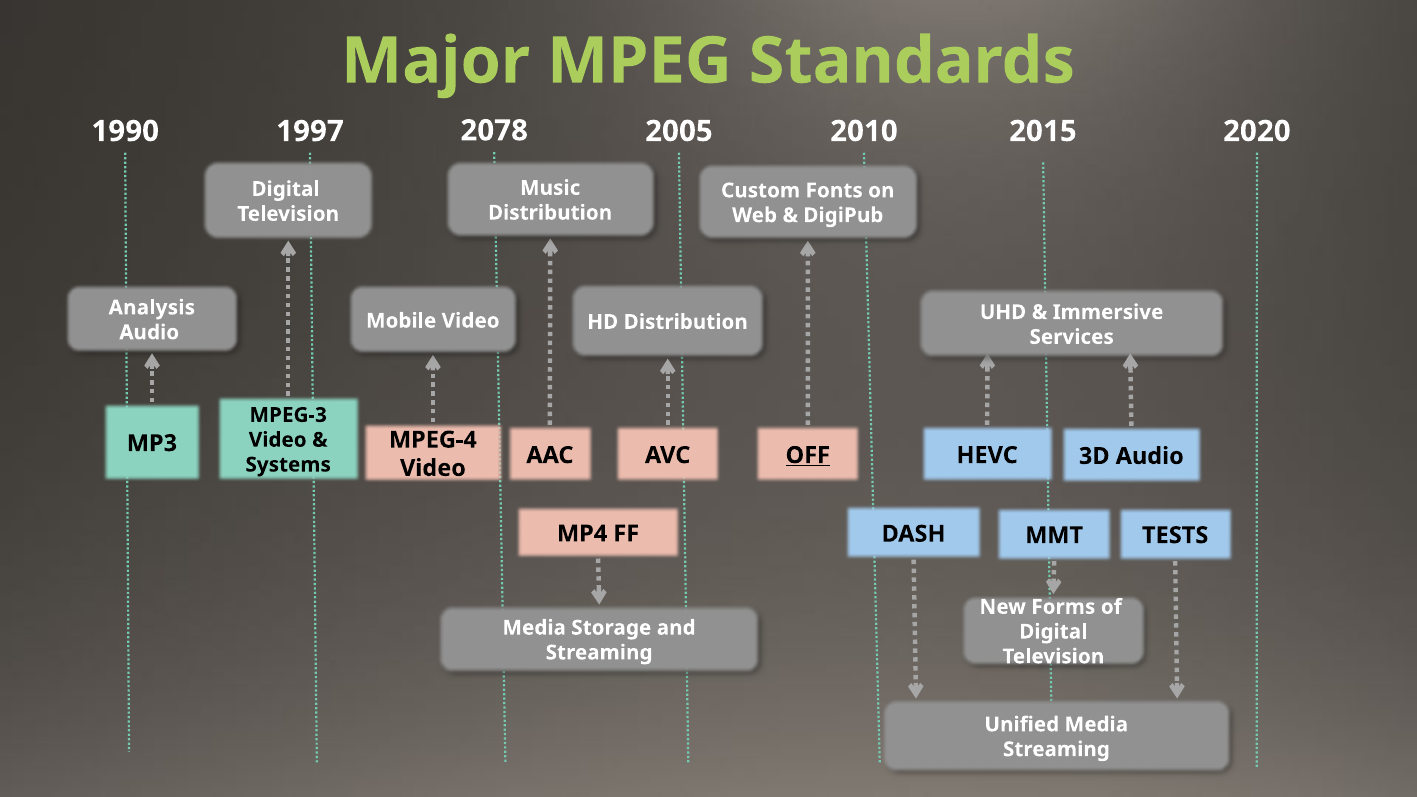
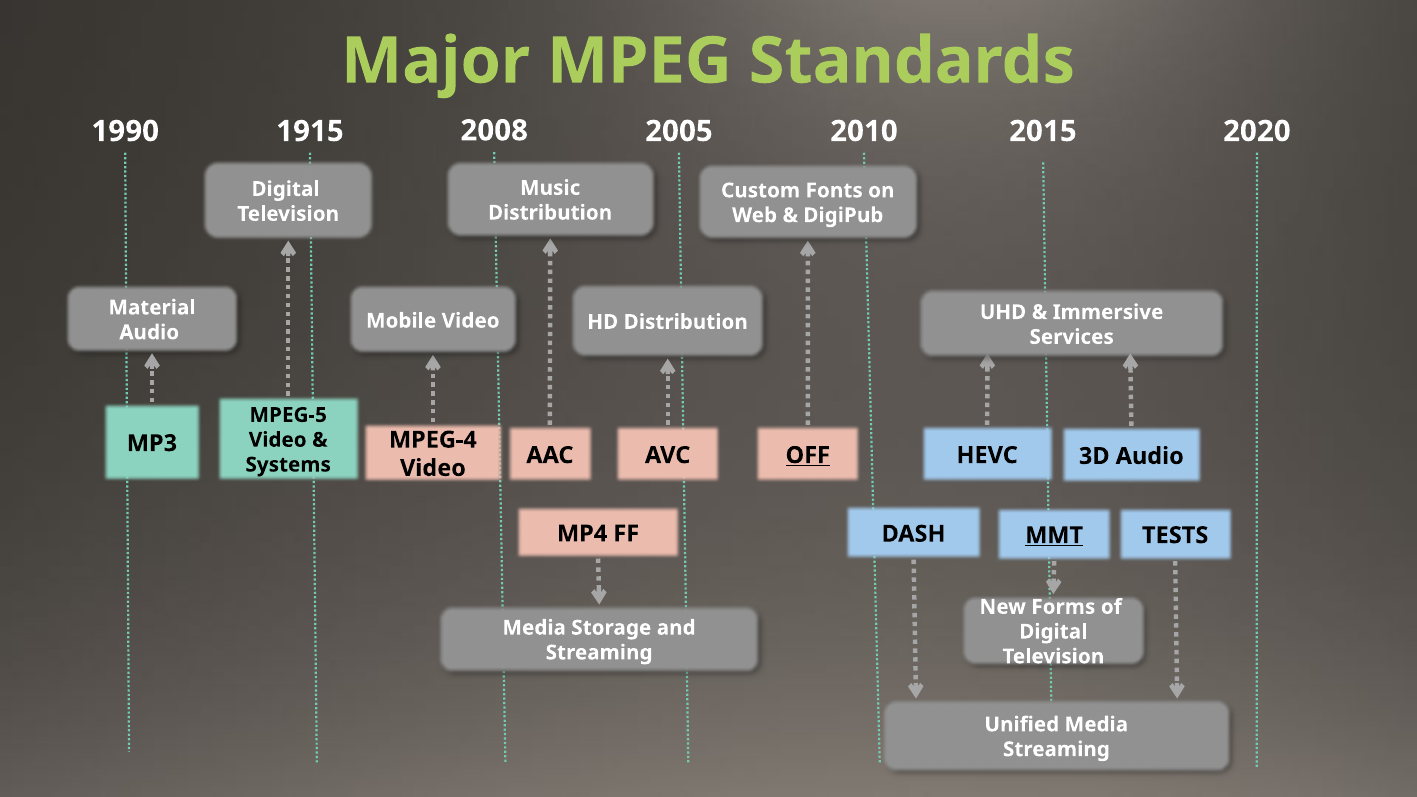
1997: 1997 -> 1915 (310, 131)
2078: 2078 -> 2008 (494, 131)
Analysis: Analysis -> Material (152, 308)
MPEG-3: MPEG-3 -> MPEG-5 (288, 415)
MMT underline: none -> present (1054, 535)
